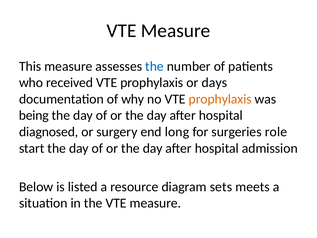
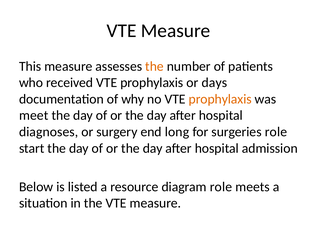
the colour: blue -> orange (154, 66)
being: being -> meet (34, 115)
diagnosed: diagnosed -> diagnoses (49, 132)
diagram sets: sets -> role (221, 187)
